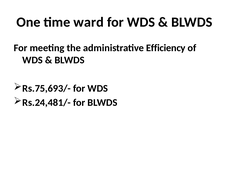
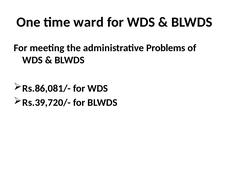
Efficiency: Efficiency -> Problems (166, 48)
Rs.75,693/-: Rs.75,693/- -> Rs.86,081/- (47, 89)
Rs.24,481/-: Rs.24,481/- -> Rs.39,720/- (47, 103)
